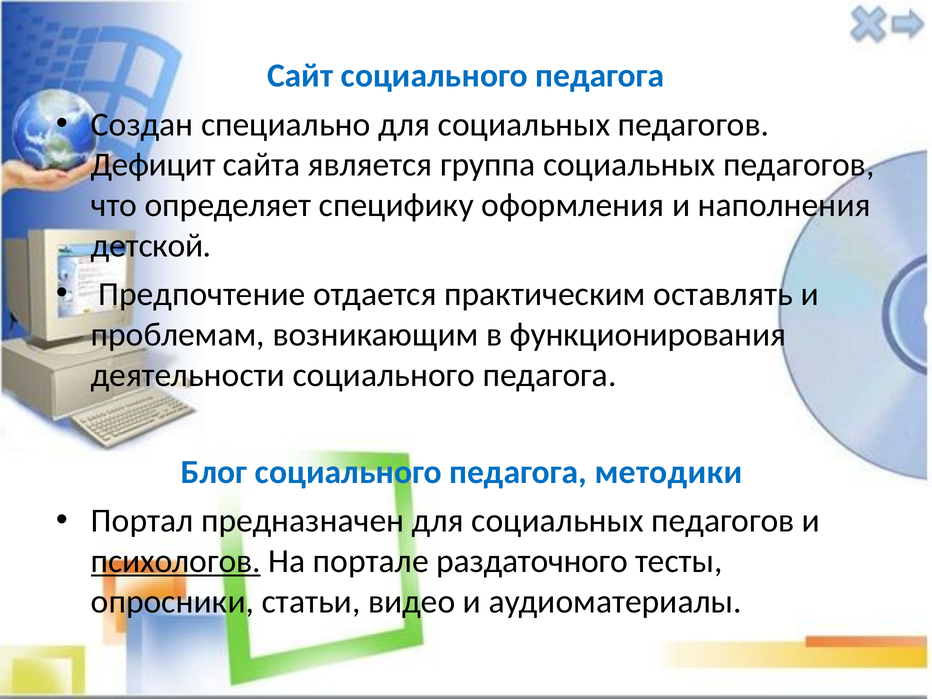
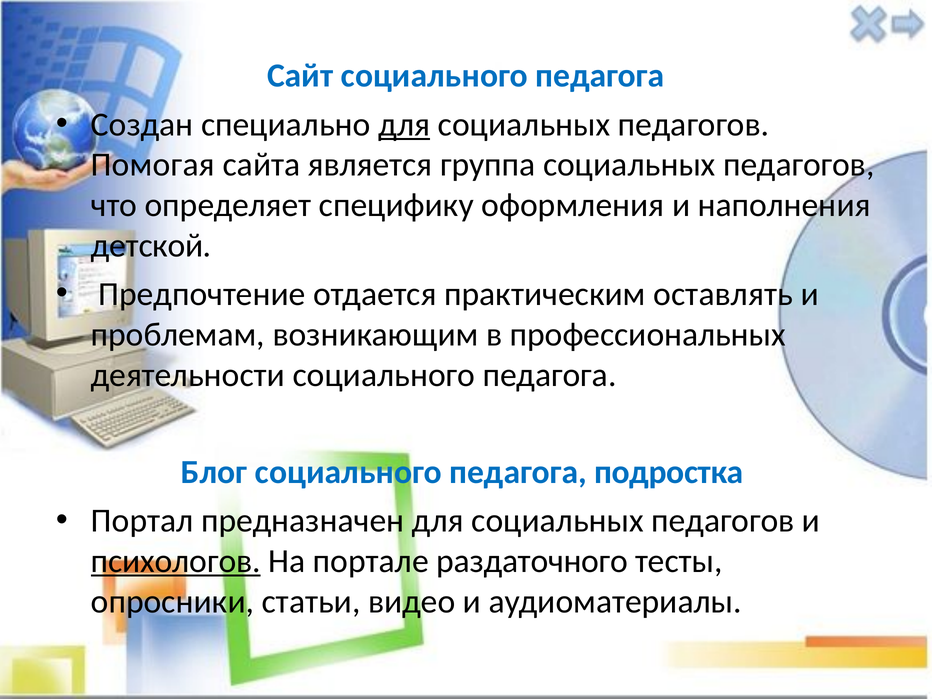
для underline: none -> present (404, 124)
Дефицит: Дефицит -> Помогая (153, 165)
функционирования: функционирования -> профессиональных (648, 335)
методики: методики -> подростка (669, 472)
